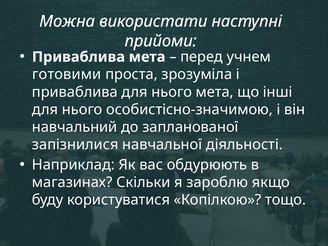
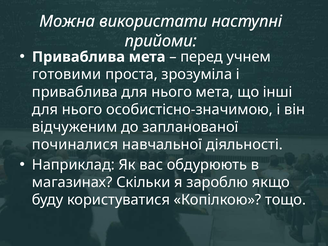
навчальний: навчальний -> відчуженим (75, 127)
запізнилися: запізнилися -> починалися (75, 144)
